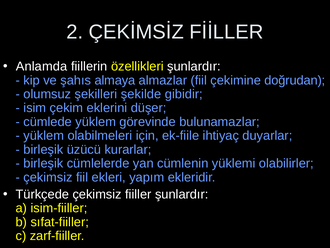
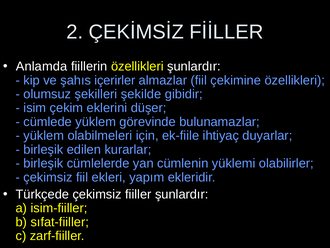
almaya: almaya -> içerirler (115, 80)
çekimine doğrudan: doğrudan -> özellikleri (295, 80)
üzücü: üzücü -> edilen (84, 149)
